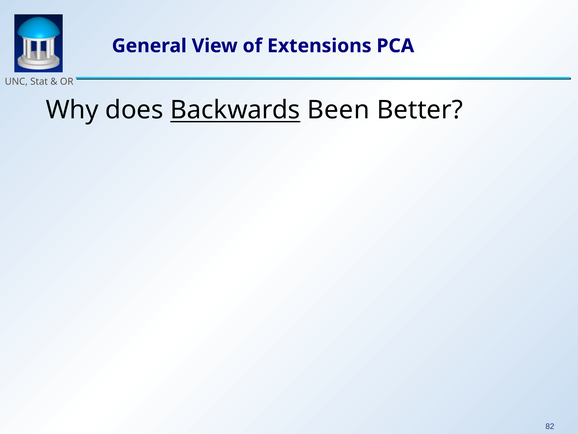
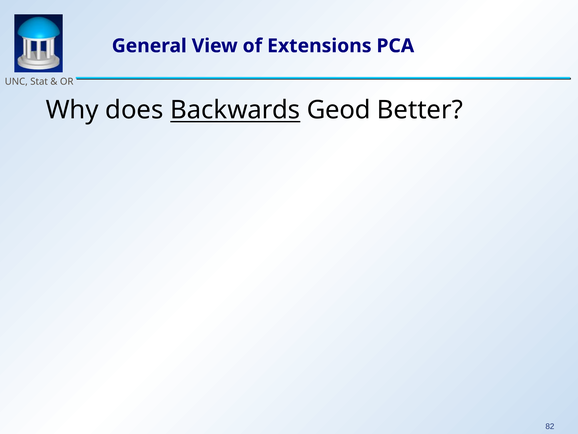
Been: Been -> Geod (339, 110)
